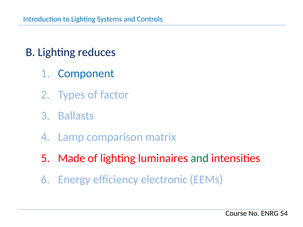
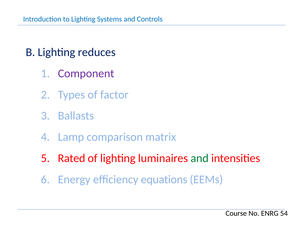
Component colour: blue -> purple (86, 74)
Made: Made -> Rated (72, 158)
electronic: electronic -> equations (164, 180)
